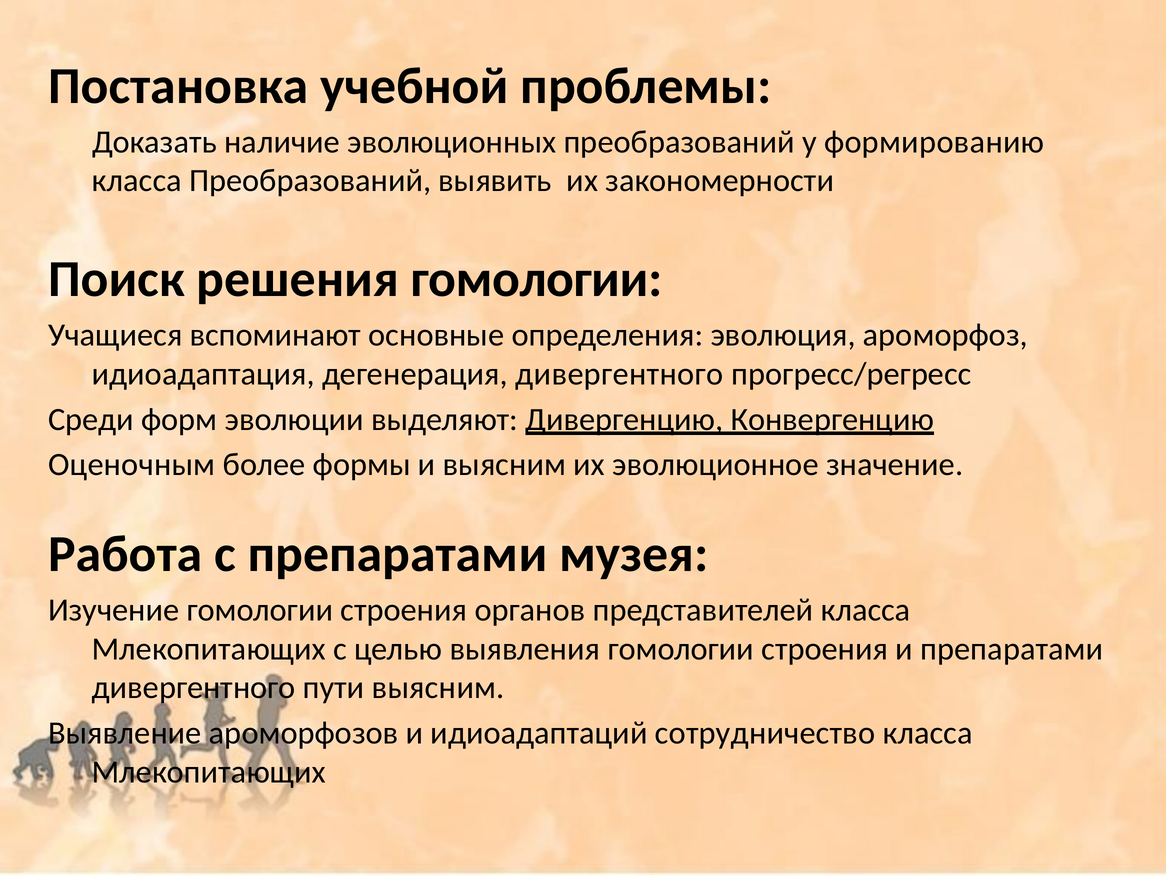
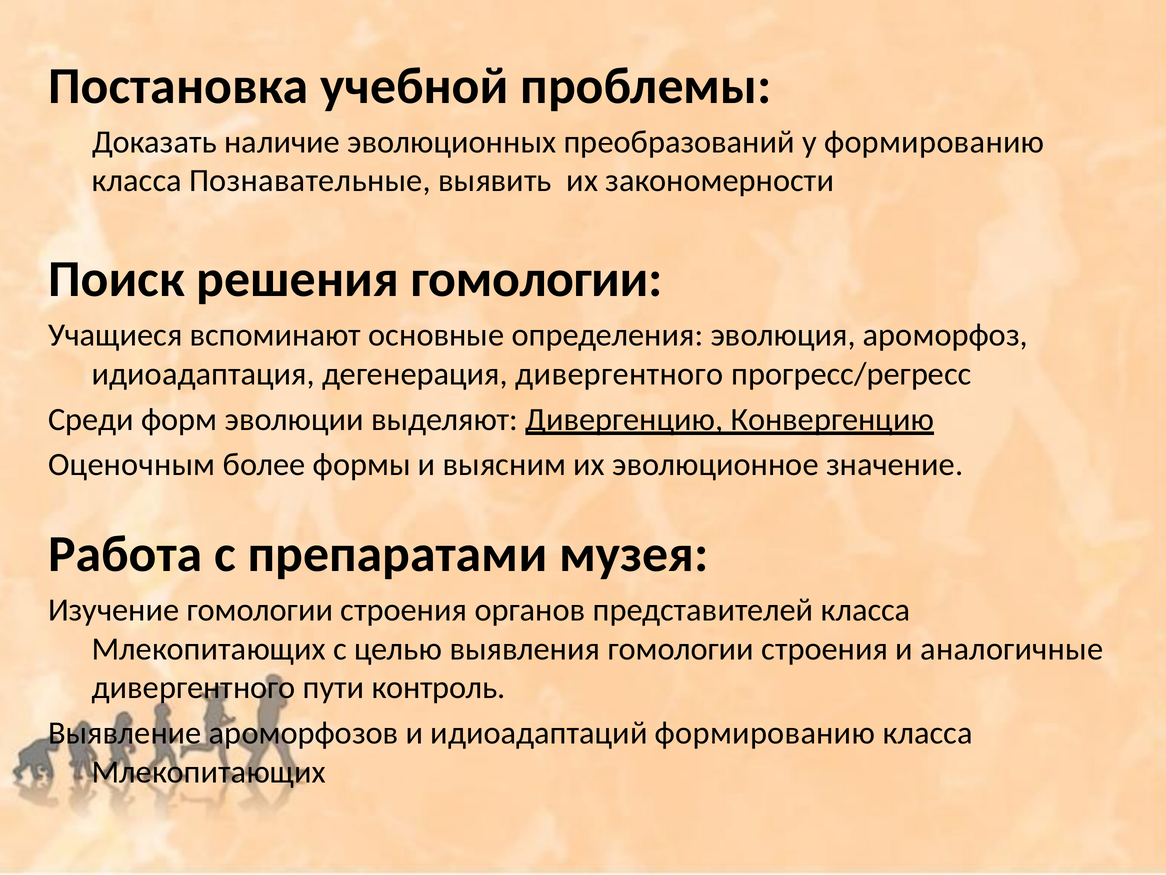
класса Преобразований: Преобразований -> Познавательные (310, 181)
и препаратами: препаратами -> аналогичные (1012, 648)
пути выясним: выясним -> контроль (438, 687)
идиоадаптаций сотрудничество: сотрудничество -> формированию (765, 733)
